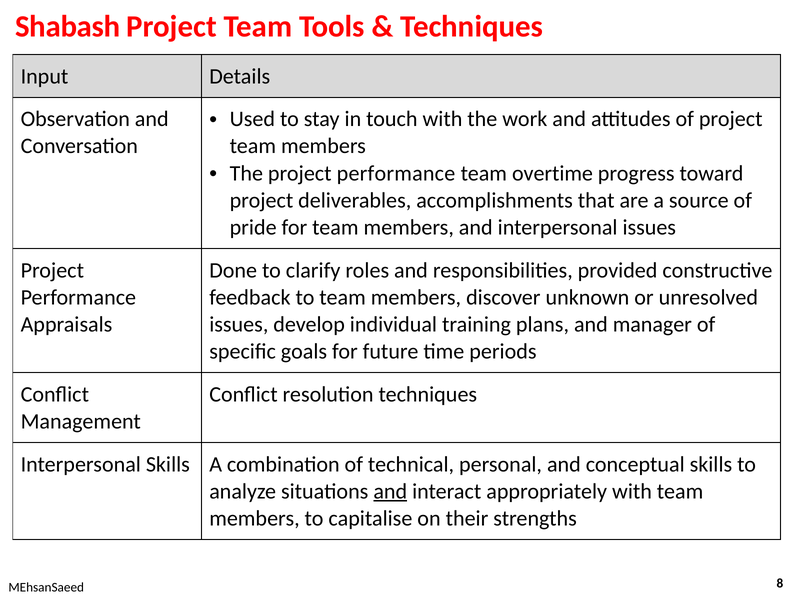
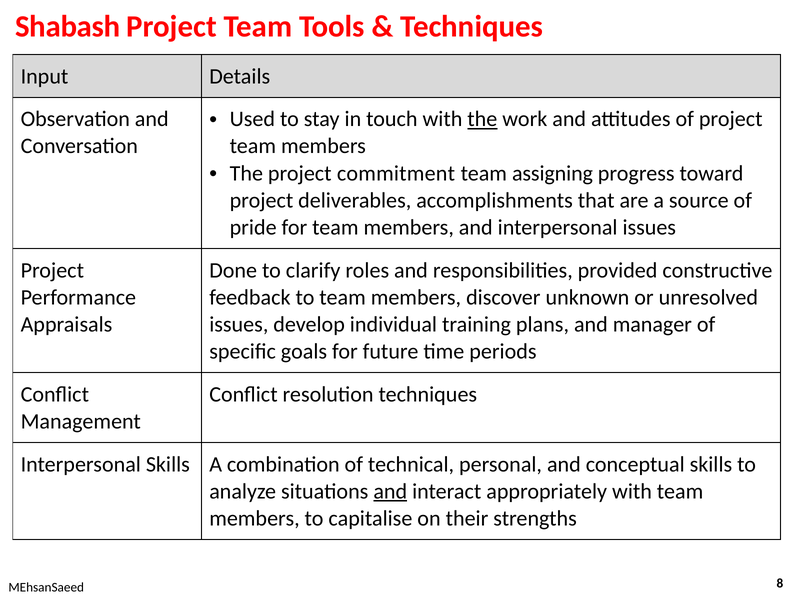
the underline: none -> present (482, 119)
The project performance: performance -> commitment (396, 173)
overtime: overtime -> assigning (553, 173)
